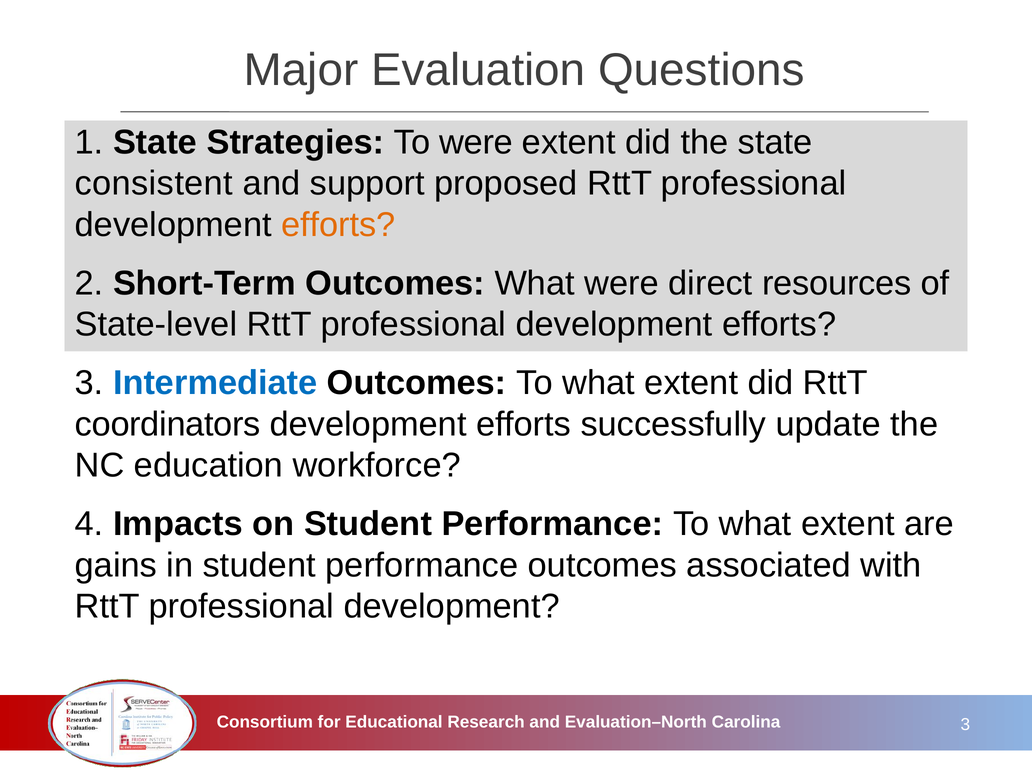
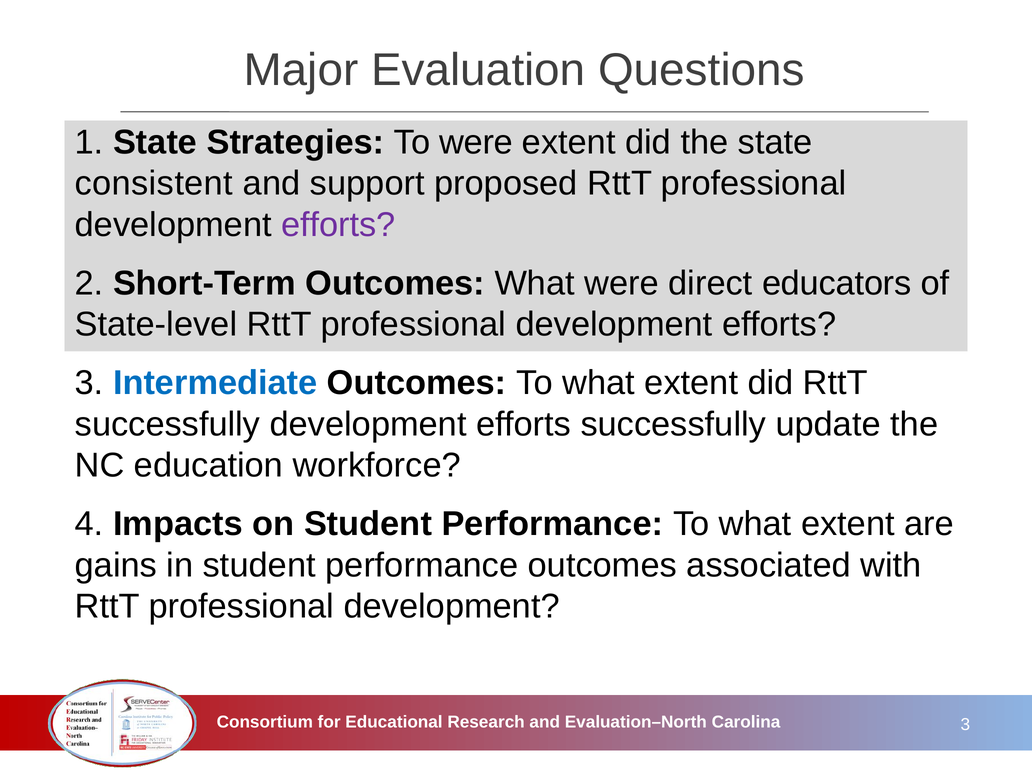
efforts colour: orange -> purple (338, 225)
resources: resources -> educators (837, 283)
coordinators: coordinators -> successfully (167, 424)
